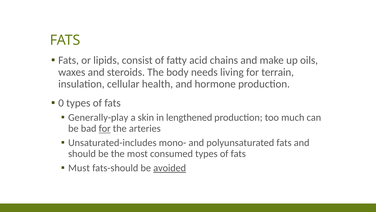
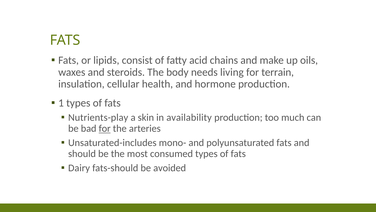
0: 0 -> 1 (61, 103)
Generally-play: Generally-play -> Nutrients-play (98, 117)
lengthened: lengthened -> availability (189, 117)
Must: Must -> Dairy (79, 168)
avoided underline: present -> none (170, 168)
